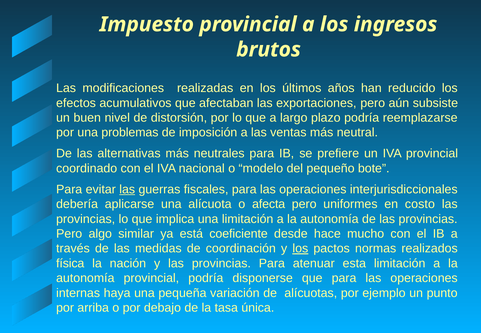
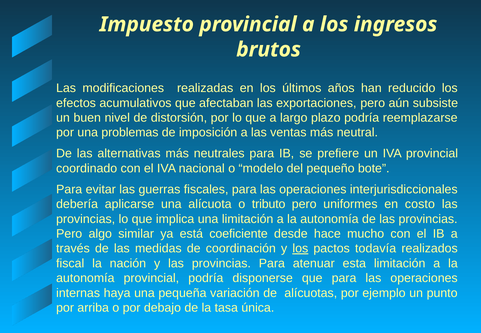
las underline: present -> none (127, 189)
afecta: afecta -> tributo (269, 204)
normas: normas -> todavía (376, 249)
física: física -> fiscal (70, 263)
